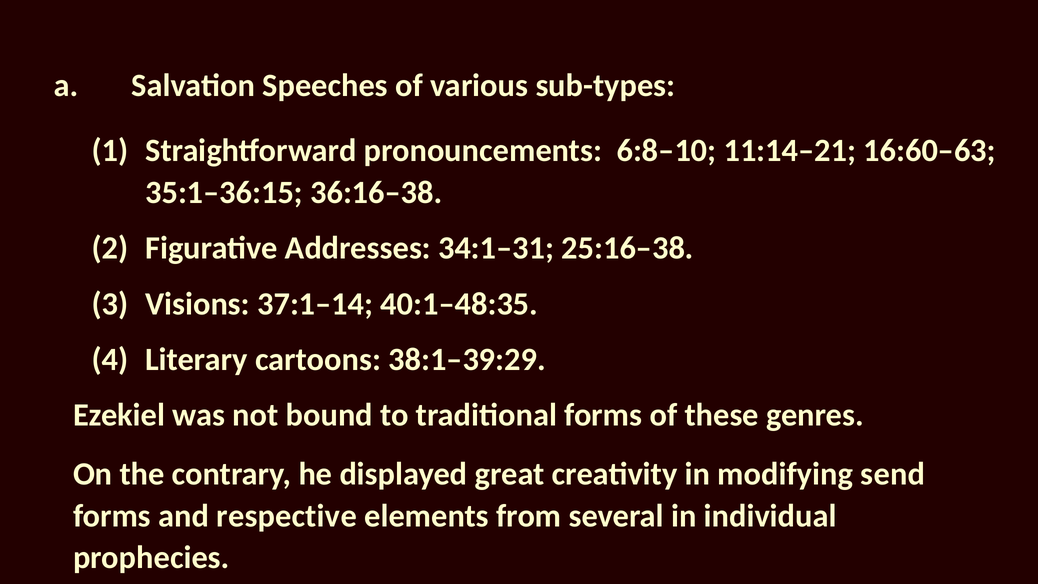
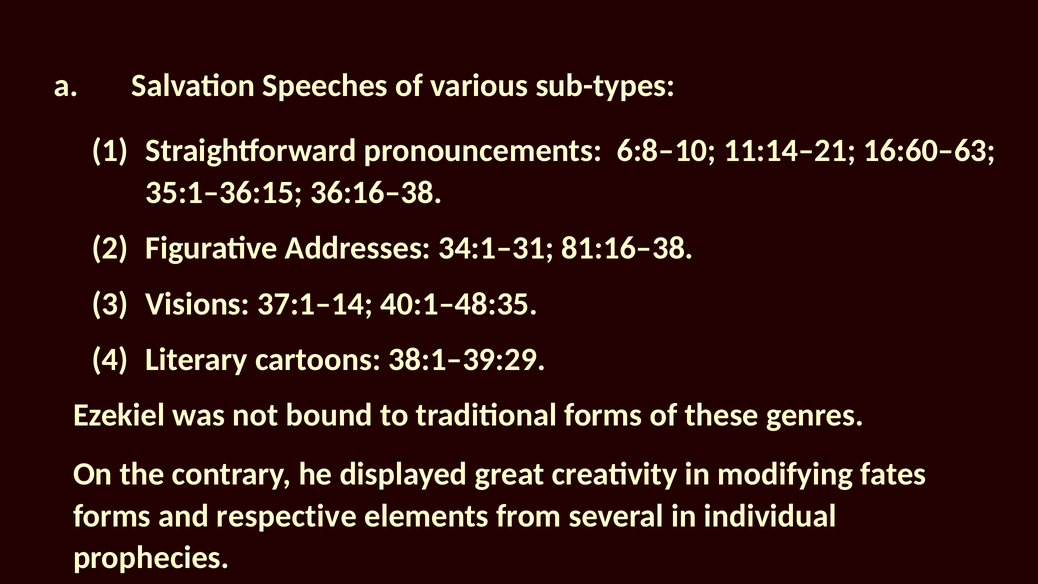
25:16–38: 25:16–38 -> 81:16–38 (628, 248)
send: send -> fates (893, 474)
